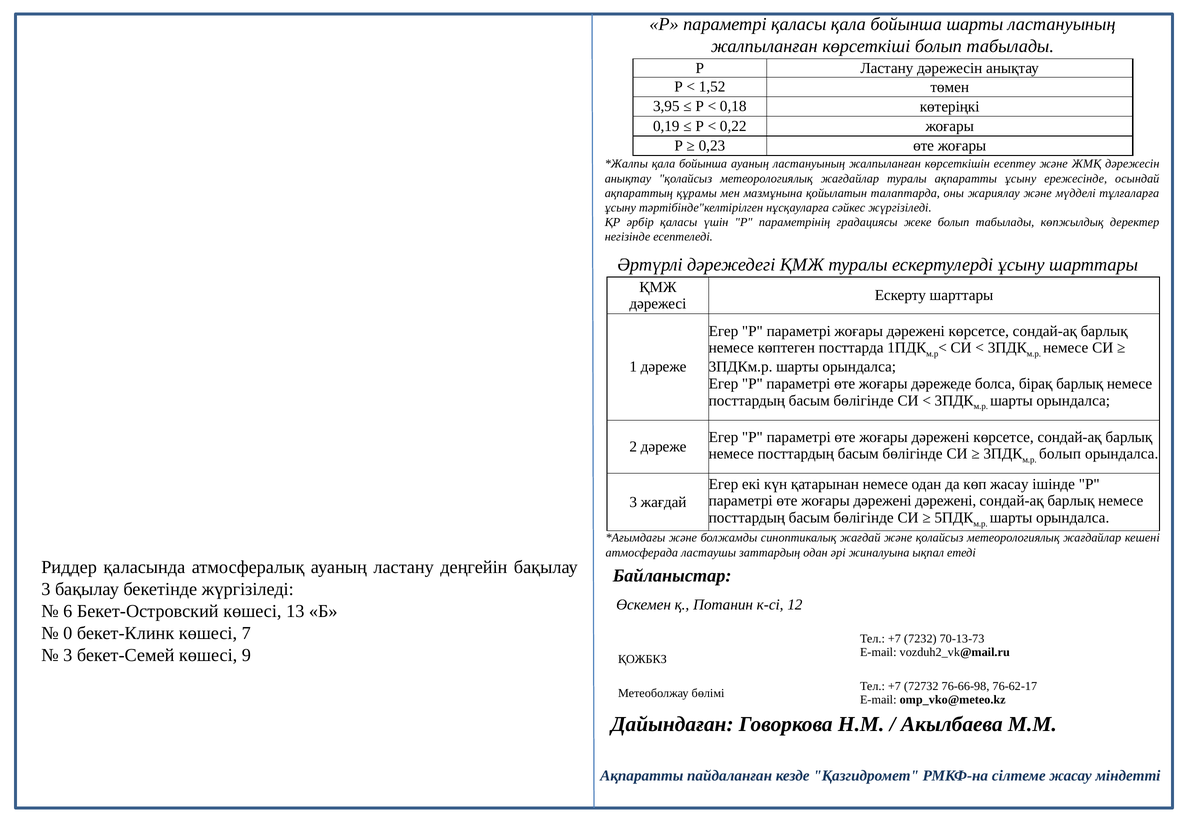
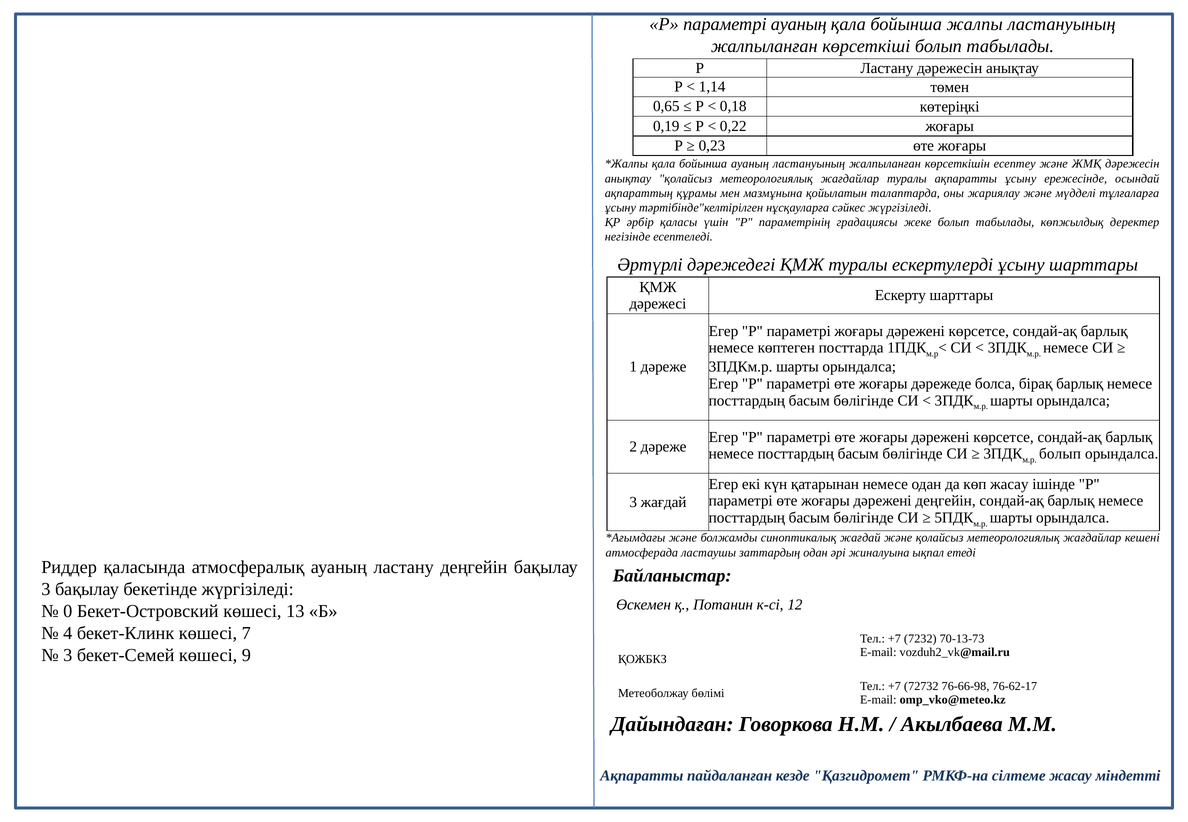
параметрі қаласы: қаласы -> ауаның (799, 24)
бойынша шарты: шарты -> жалпы (975, 24)
1,52: 1,52 -> 1,14 (712, 87)
3,95: 3,95 -> 0,65 (666, 106)
дәрежені дәрежені: дәрежені -> деңгейін (946, 501)
6: 6 -> 0 (68, 612)
0: 0 -> 4 (68, 634)
